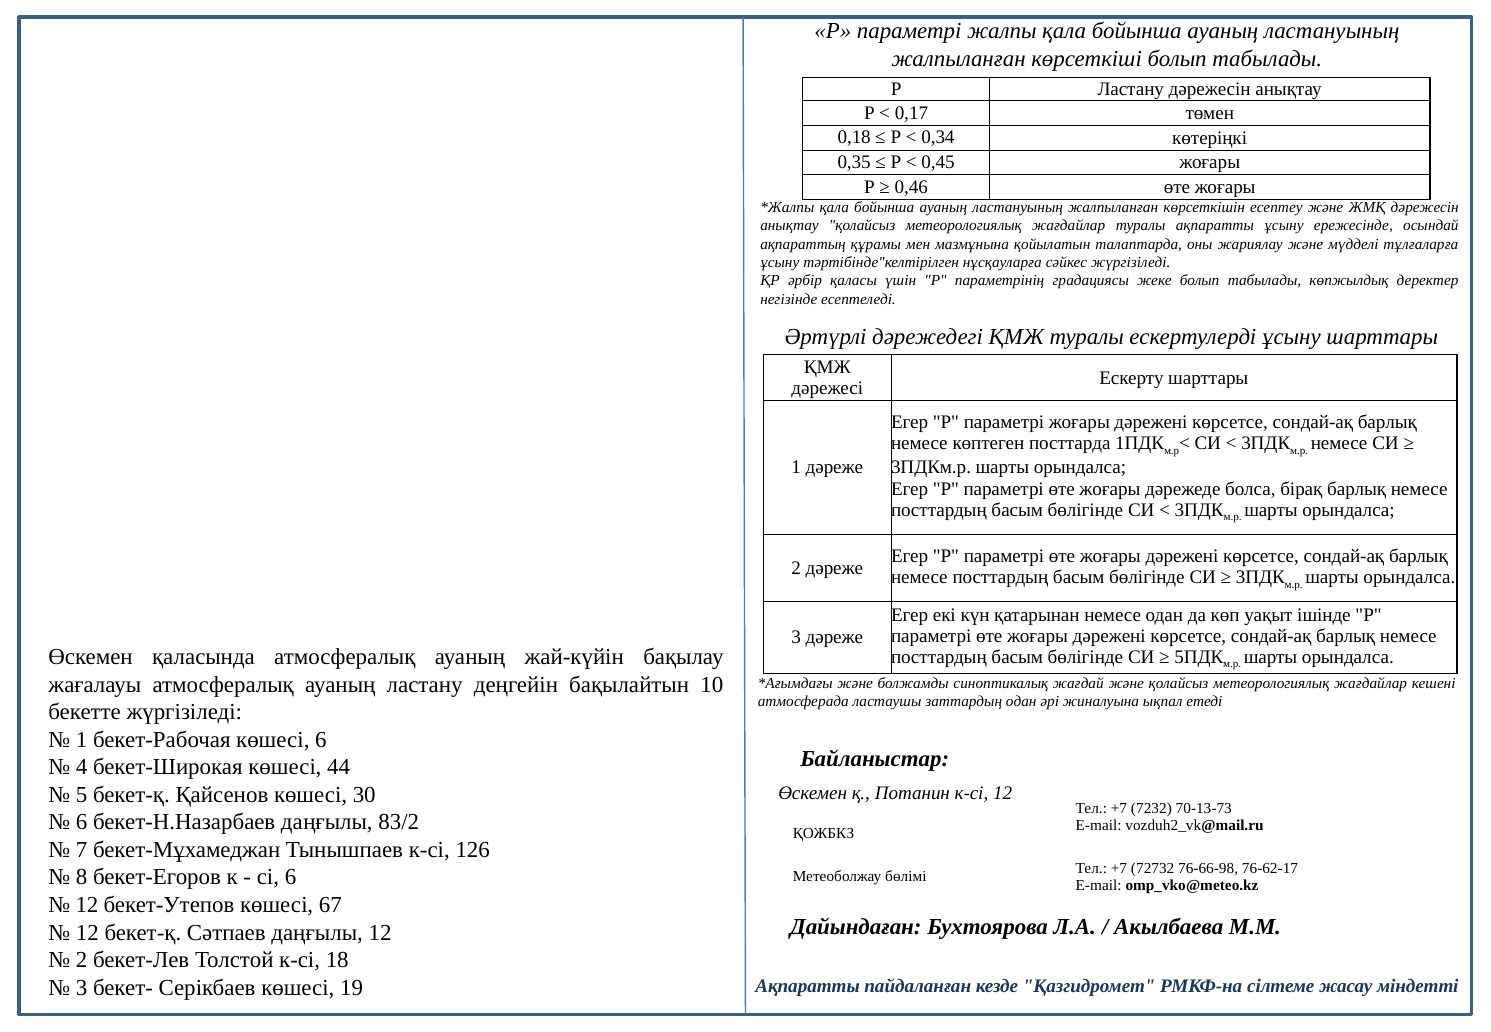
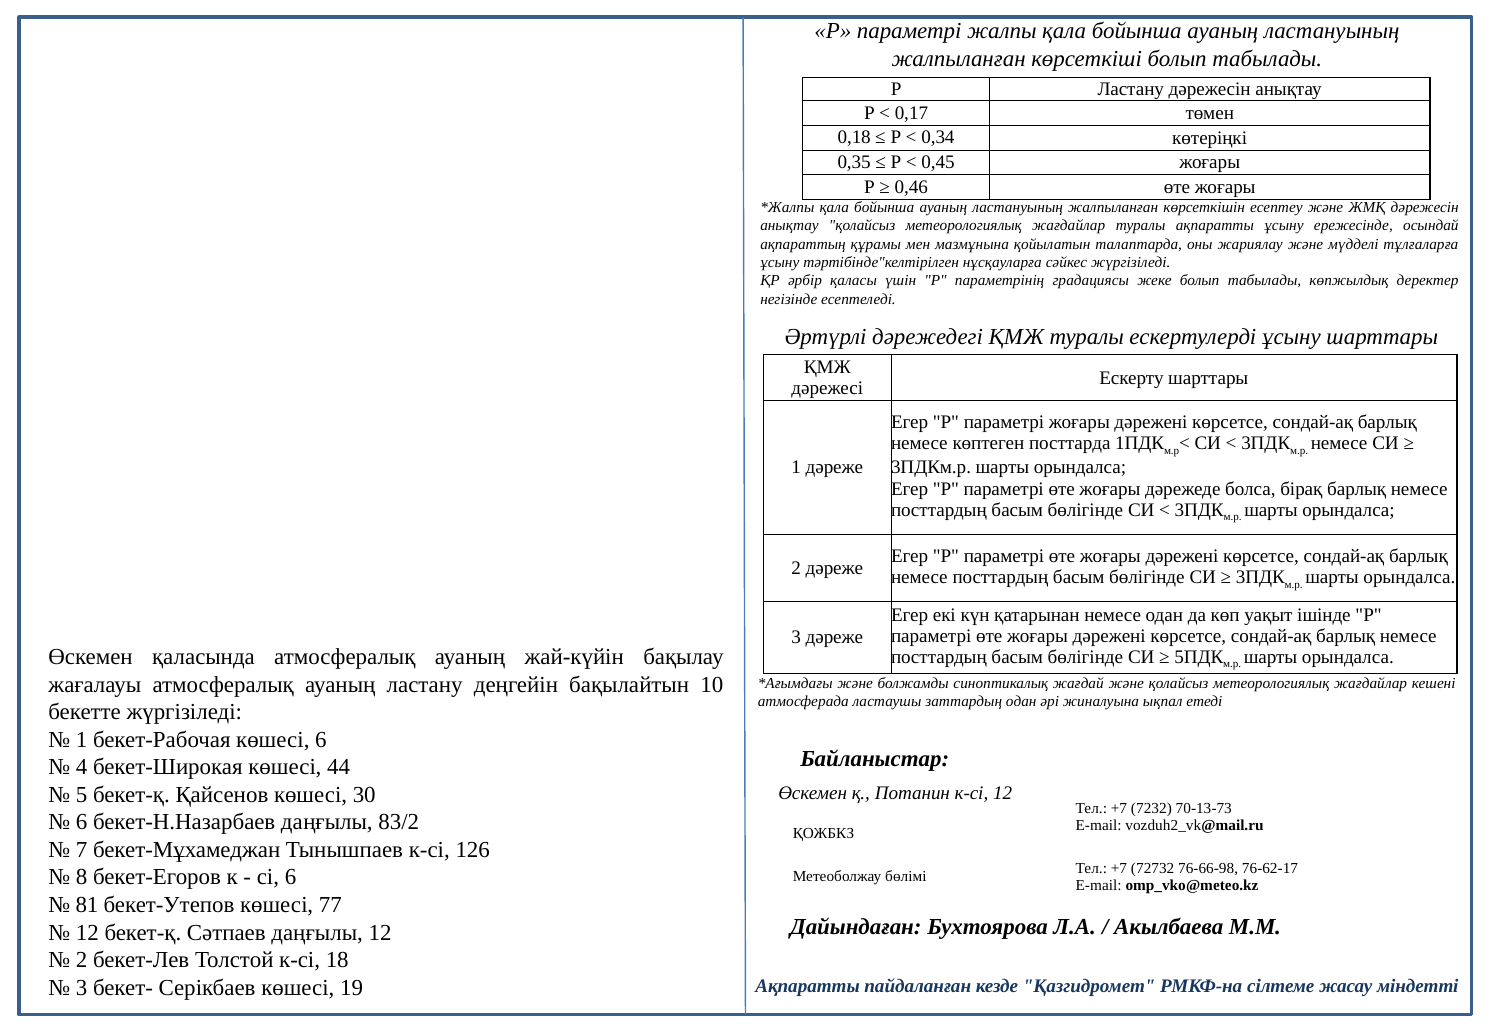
12: 12 -> 81 (87, 905)
67: 67 -> 77 (330, 905)
